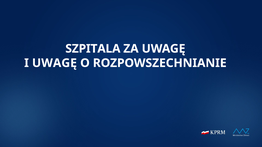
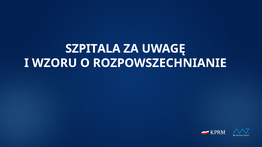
I UWAGĘ: UWAGĘ -> WZORU (55, 63)
